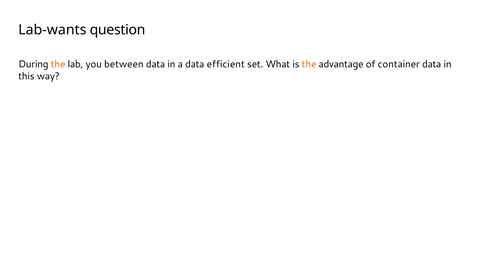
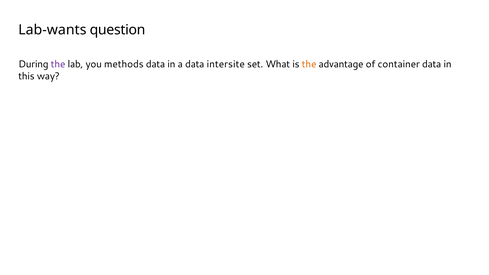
the colour: orange -> purple (58, 64)
between: between -> methods (124, 64)
efficient: efficient -> intersite (226, 64)
